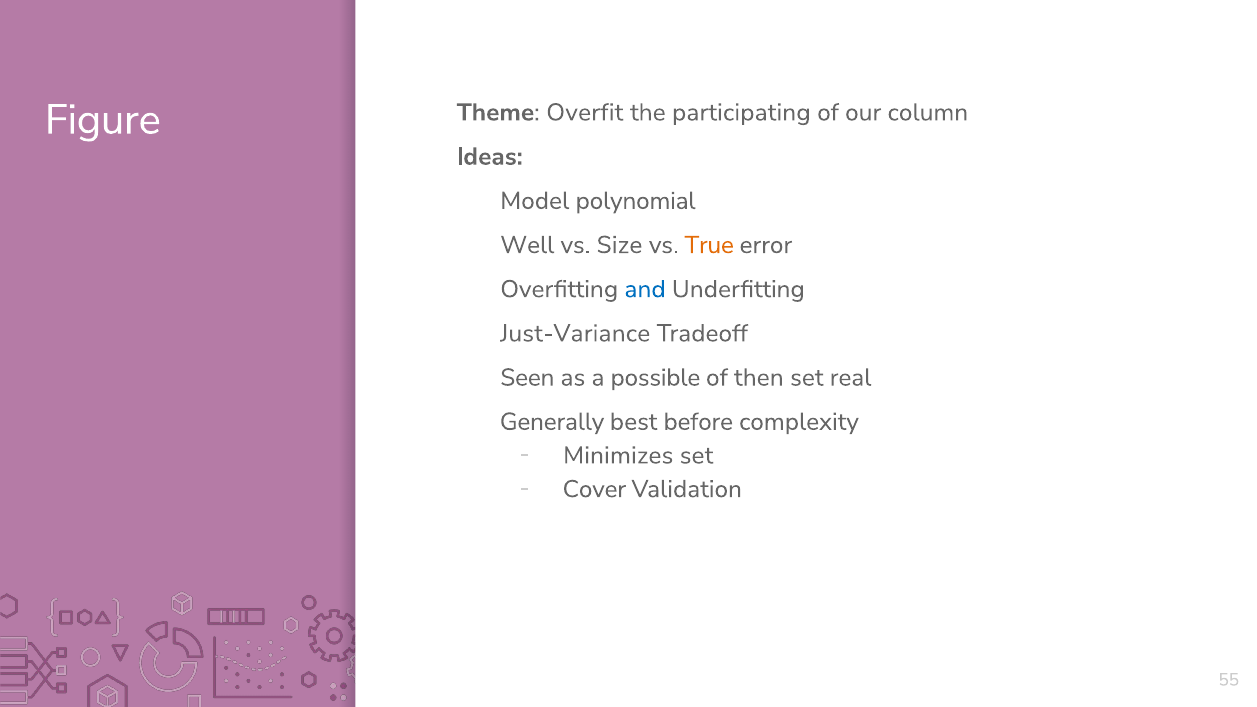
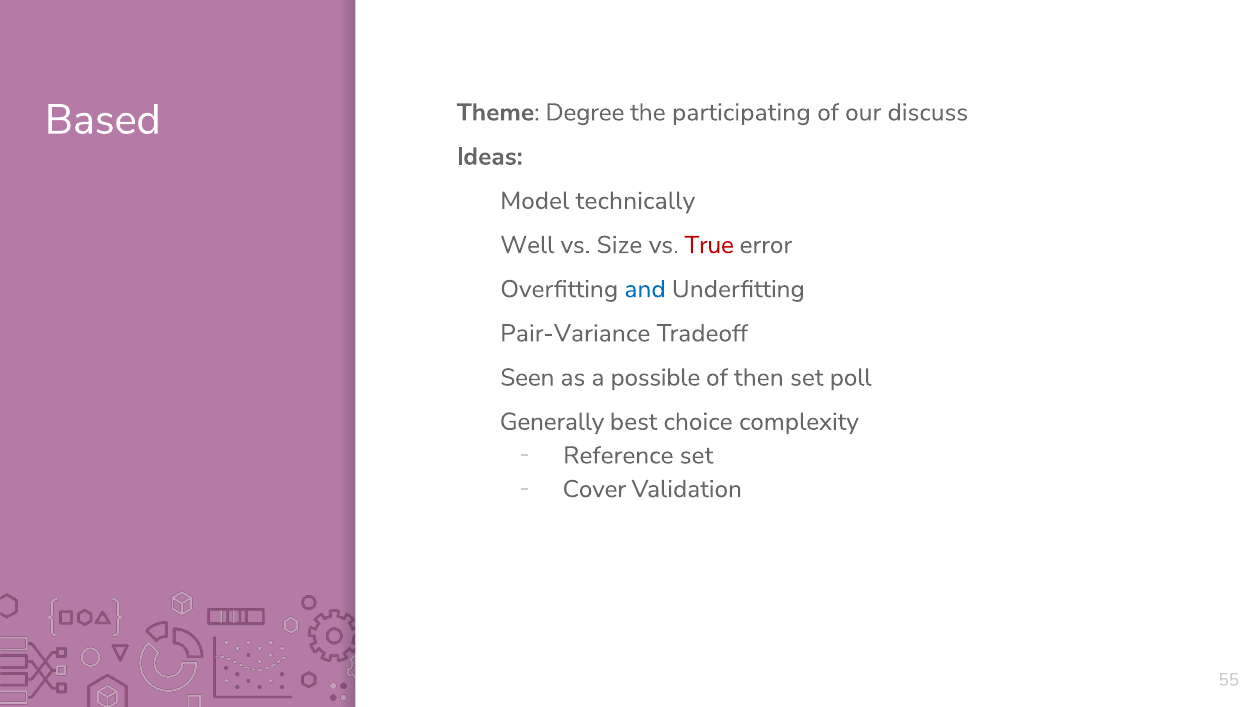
Figure: Figure -> Based (103, 120)
Overfit: Overfit -> Degree (585, 112)
column: column -> discuss (928, 112)
polynomial: polynomial -> technically (635, 201)
True colour: orange -> red (709, 245)
Just-Variance: Just-Variance -> Pair-Variance (575, 333)
real: real -> poll (851, 378)
before: before -> choice (698, 422)
Minimizes: Minimizes -> Reference (618, 455)
